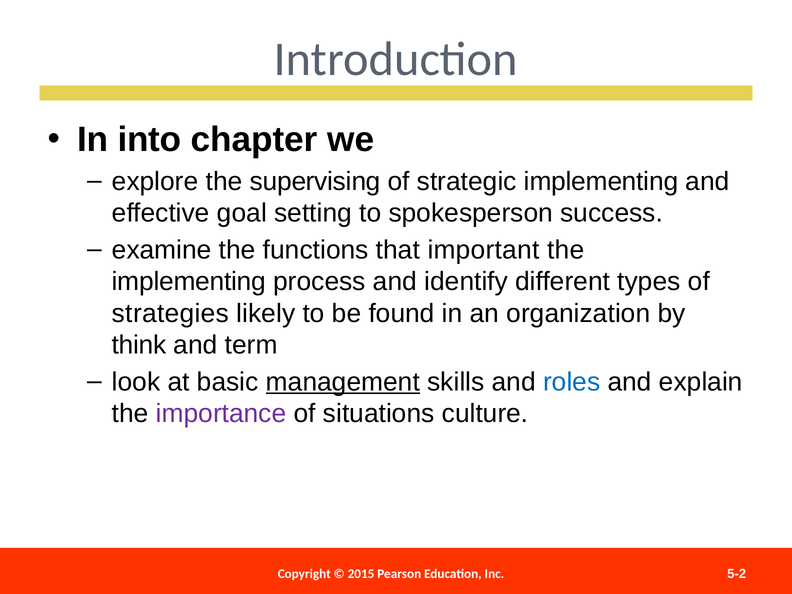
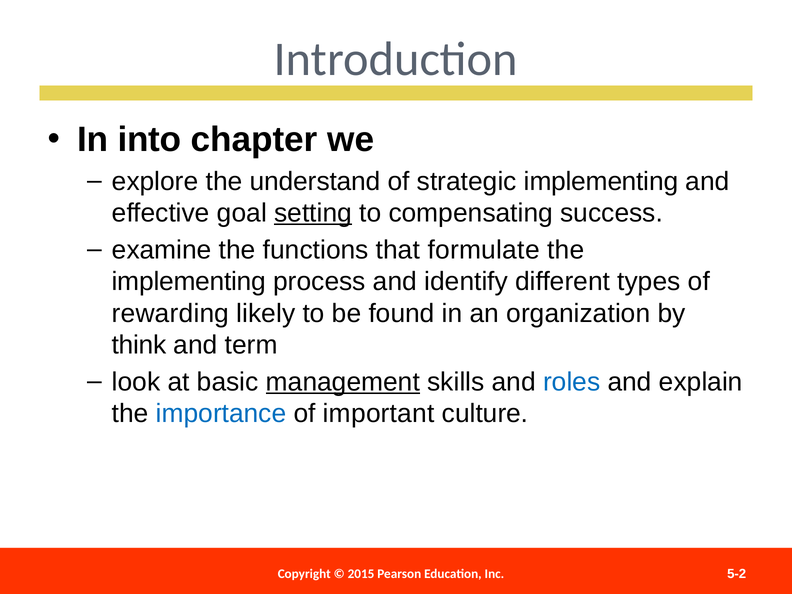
supervising: supervising -> understand (315, 181)
setting underline: none -> present (313, 213)
spokesperson: spokesperson -> compensating (471, 213)
important: important -> formulate (484, 250)
strategies: strategies -> rewarding (170, 313)
importance colour: purple -> blue (221, 414)
situations: situations -> important (379, 414)
